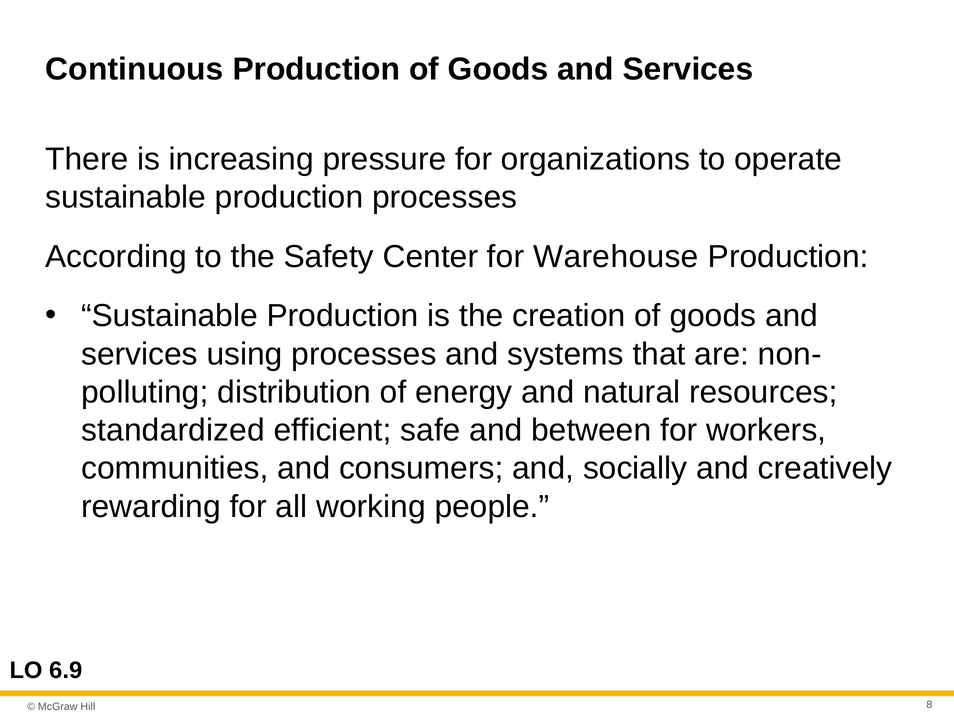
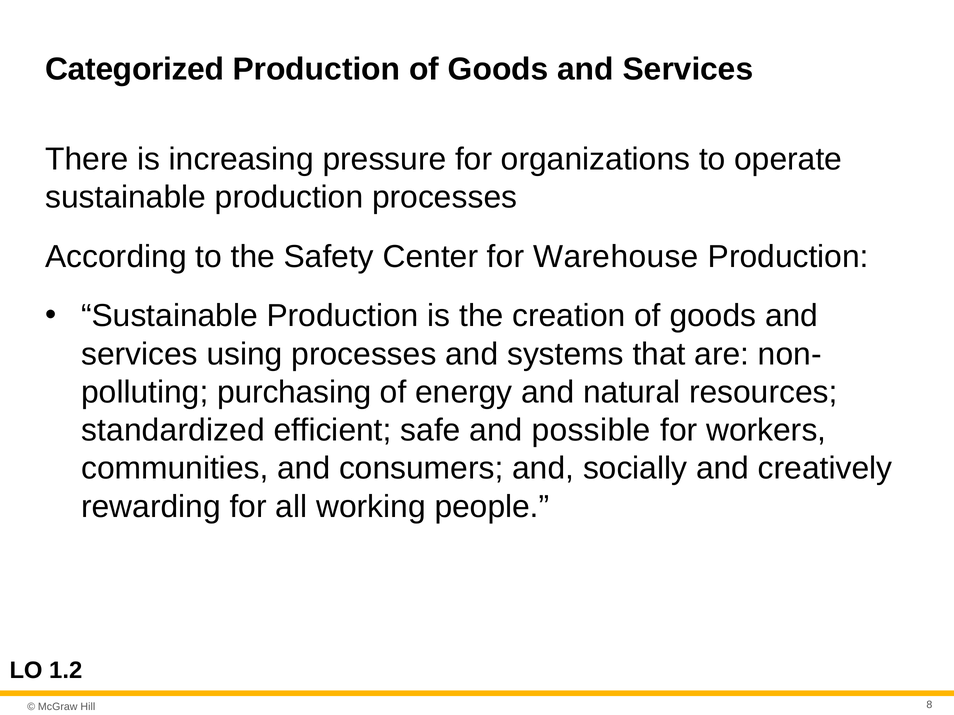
Continuous: Continuous -> Categorized (135, 69)
distribution: distribution -> purchasing (294, 392)
between: between -> possible (591, 431)
6.9: 6.9 -> 1.2 (66, 671)
